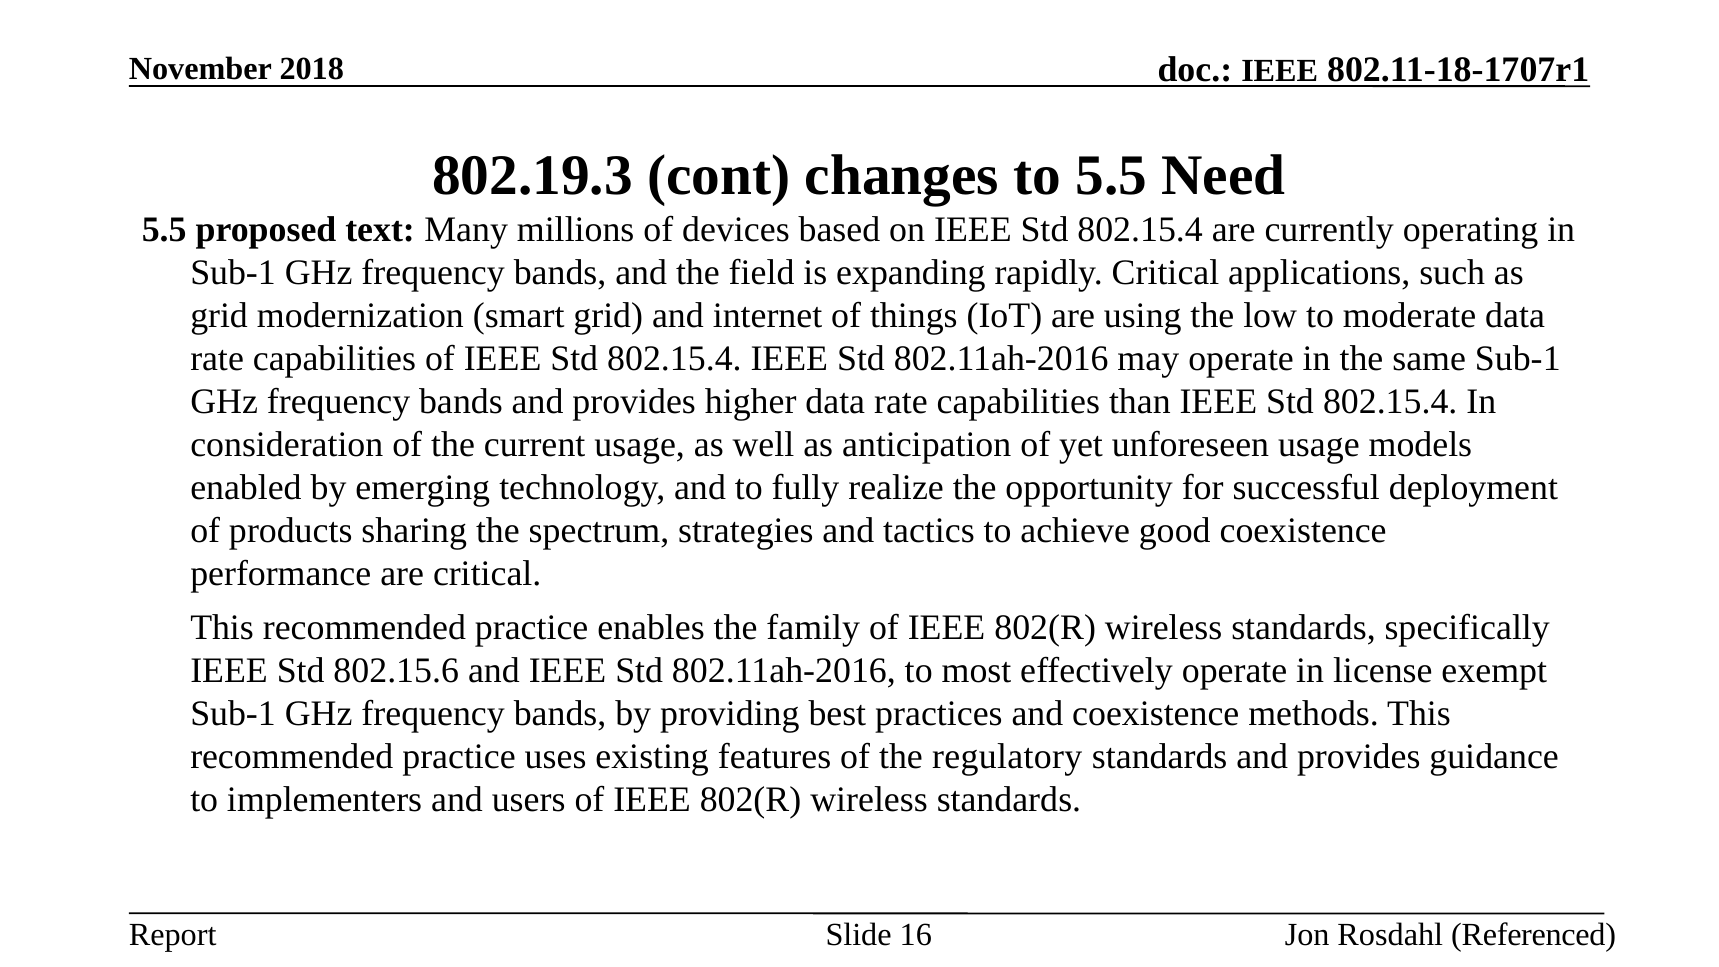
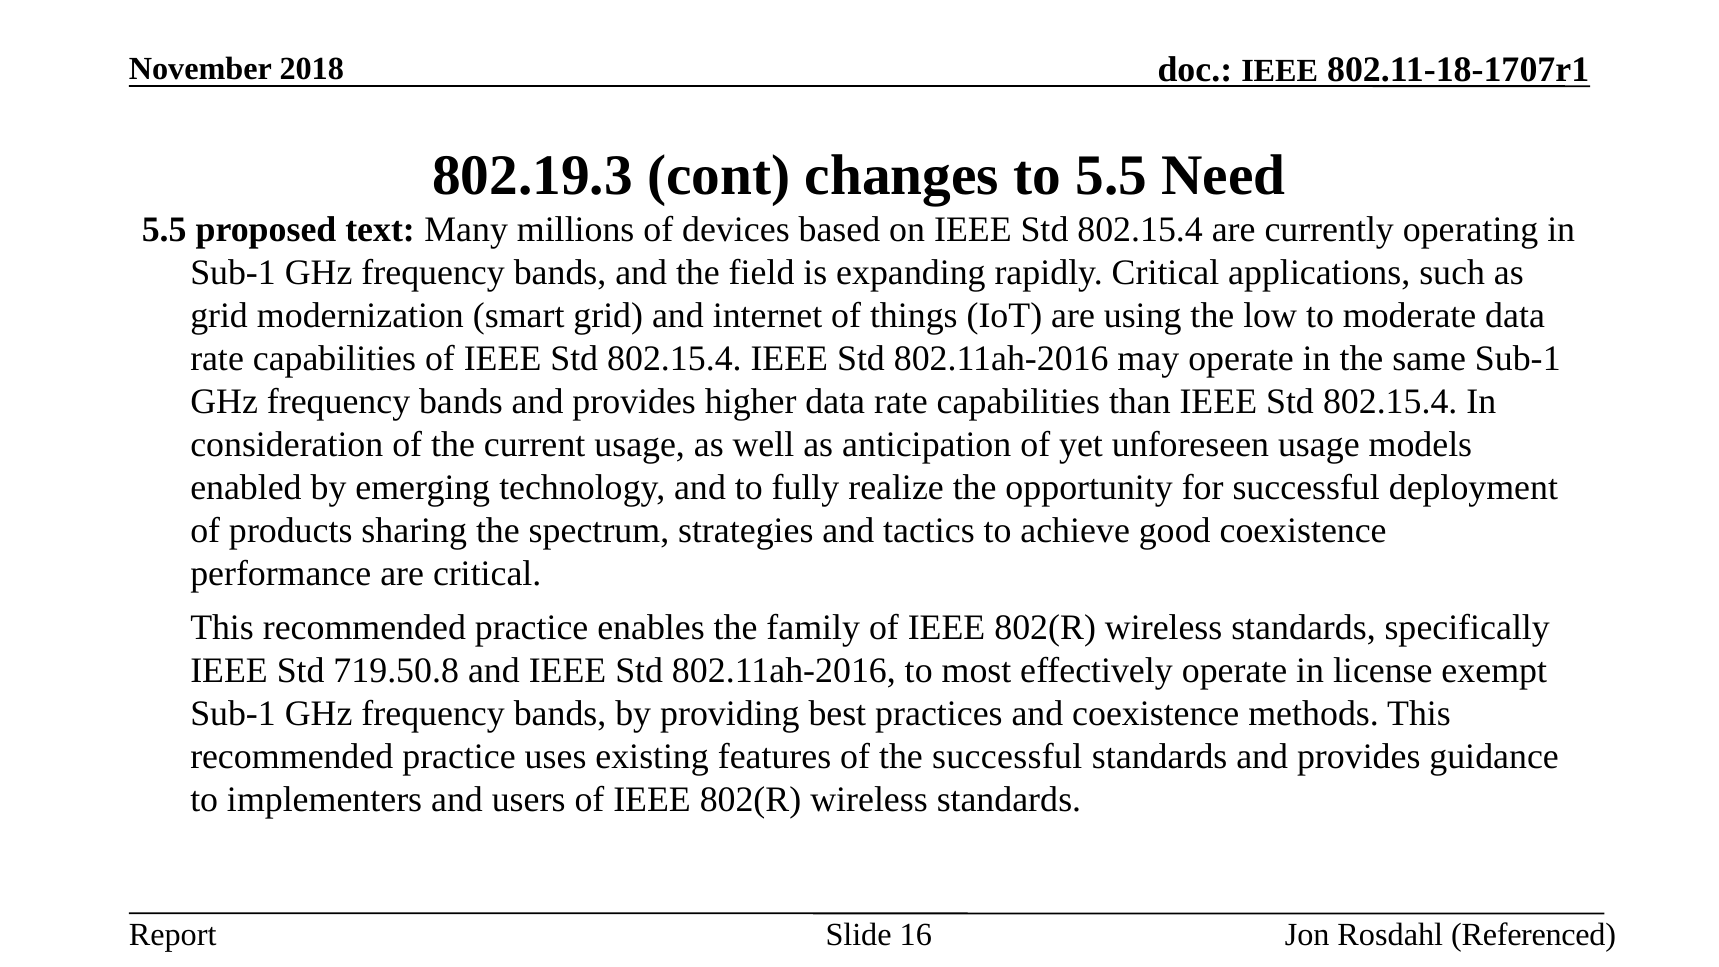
802.15.6: 802.15.6 -> 719.50.8 (396, 670)
the regulatory: regulatory -> successful (1007, 756)
